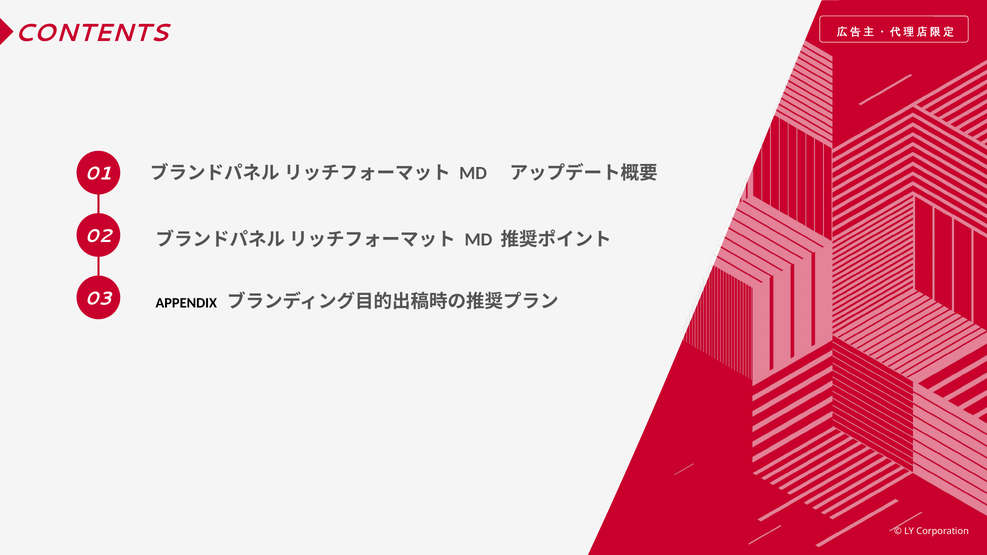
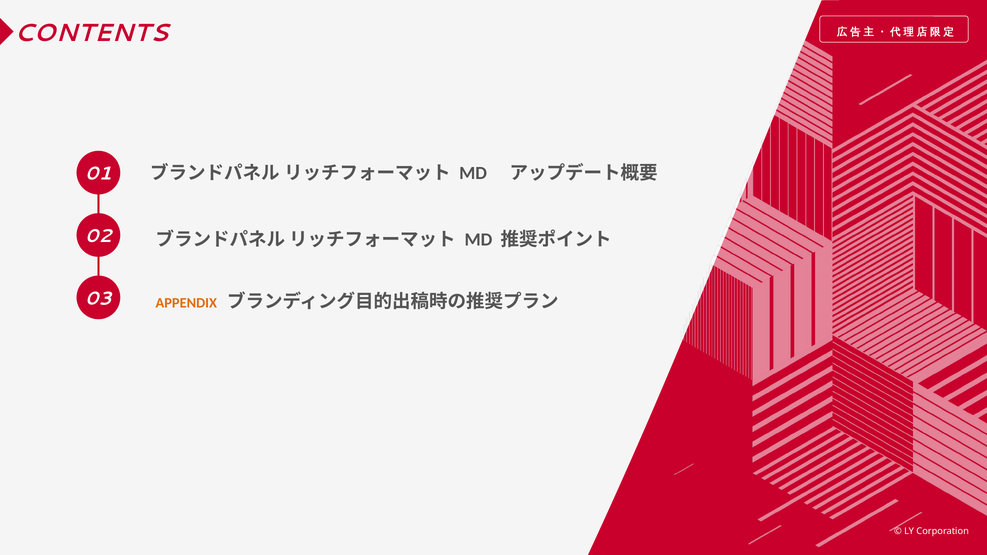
APPENDIX colour: black -> orange (186, 303)
